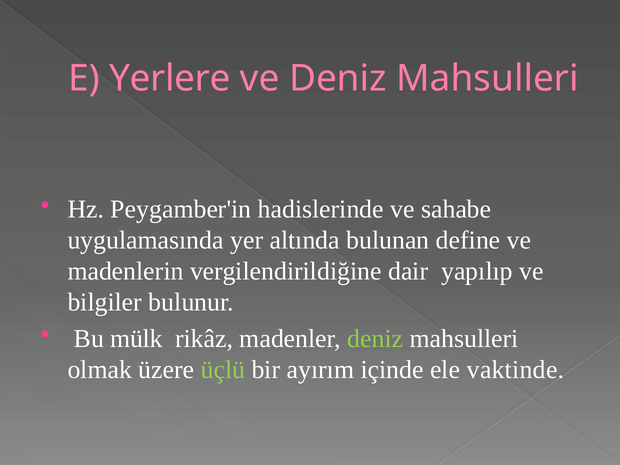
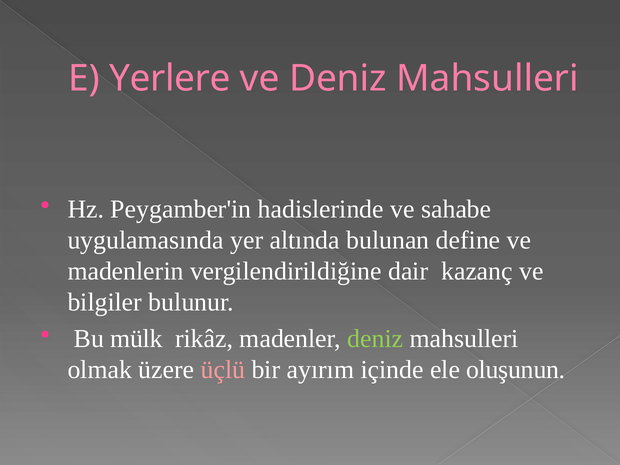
yapılıp: yapılıp -> kazanç (477, 271)
üçlü colour: light green -> pink (223, 369)
vaktinde: vaktinde -> oluşunun (516, 369)
